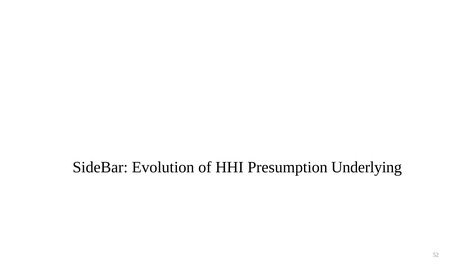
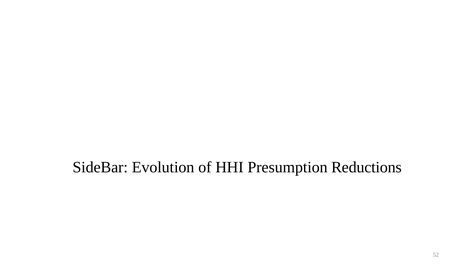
Underlying: Underlying -> Reductions (366, 167)
